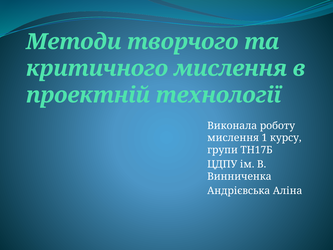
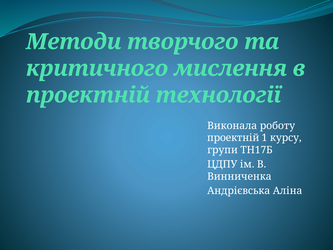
мислення: мислення -> проектній (233, 138)
